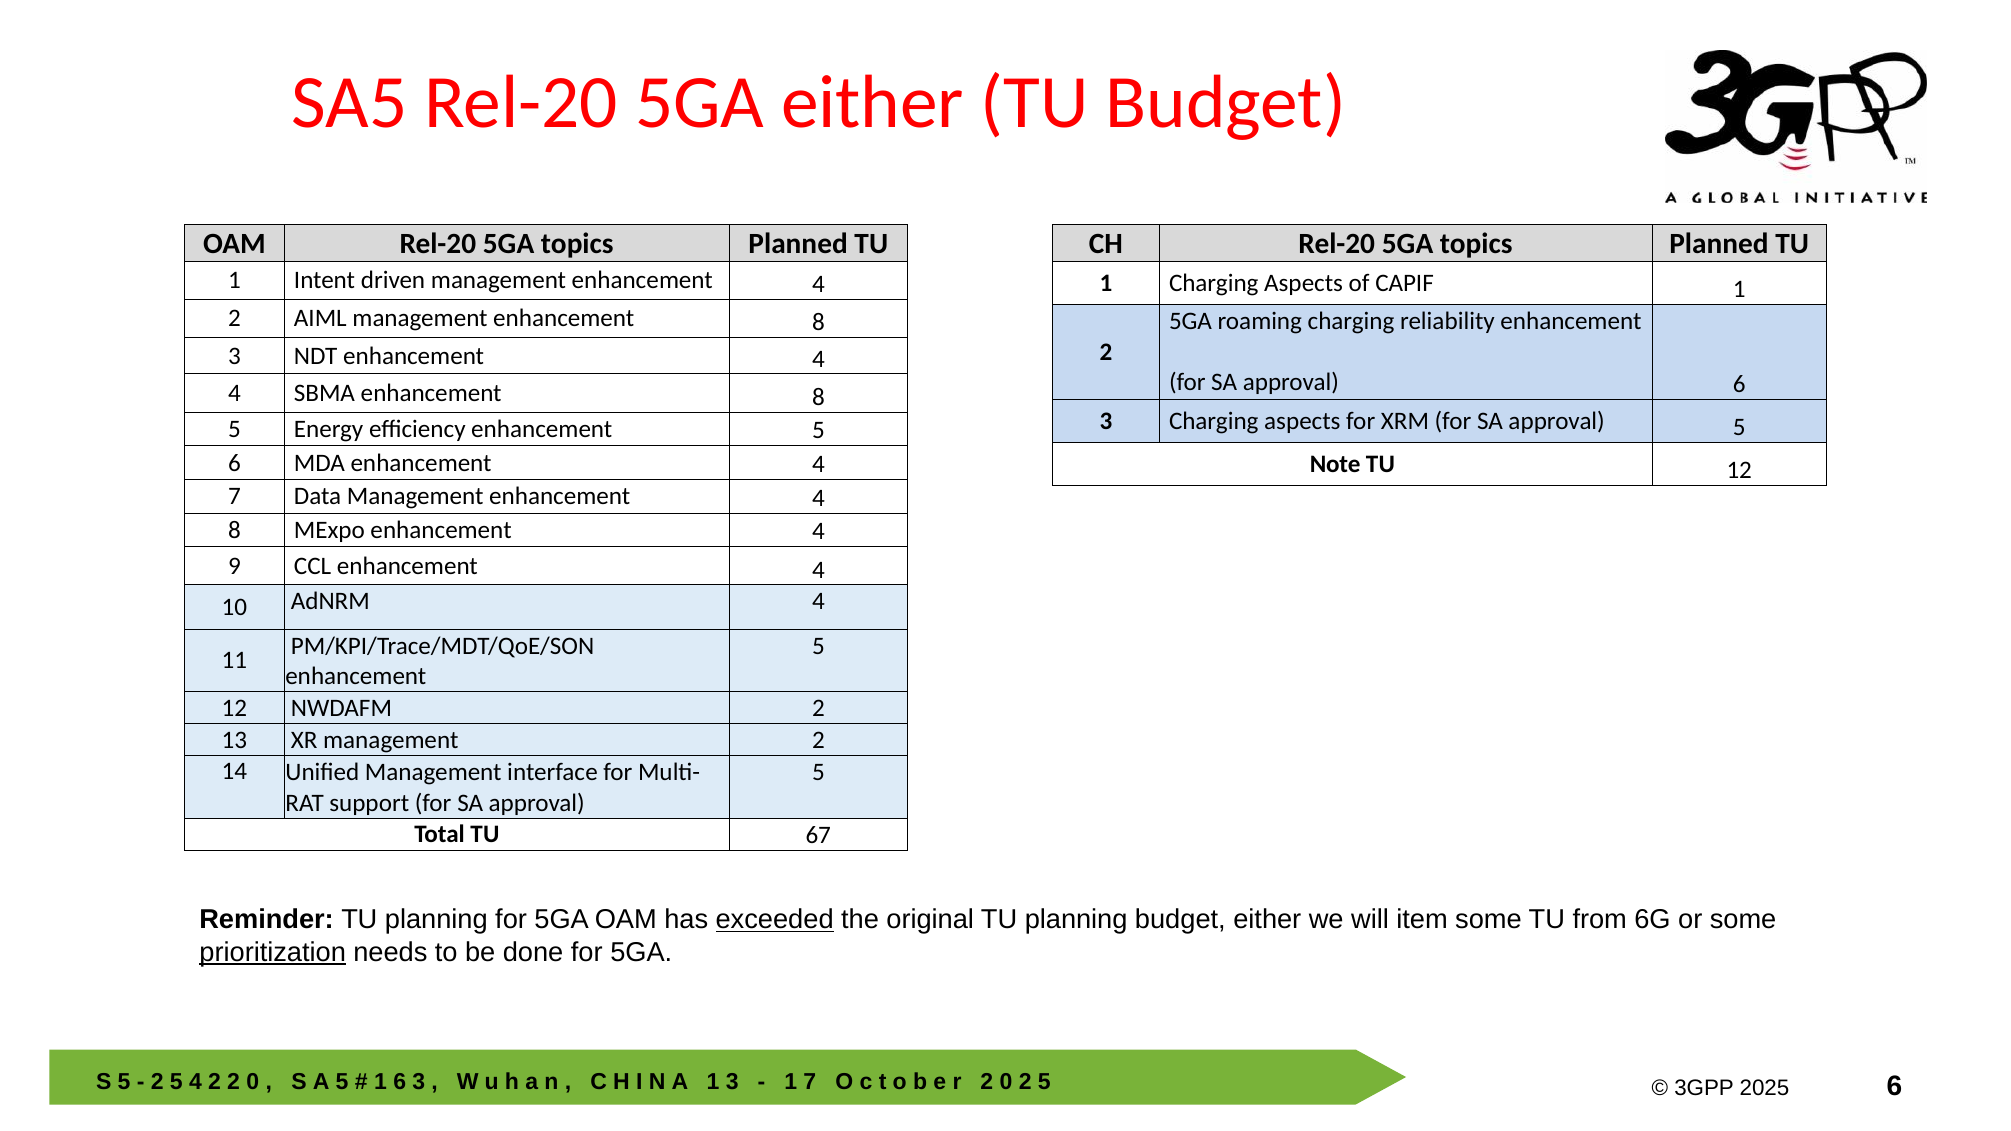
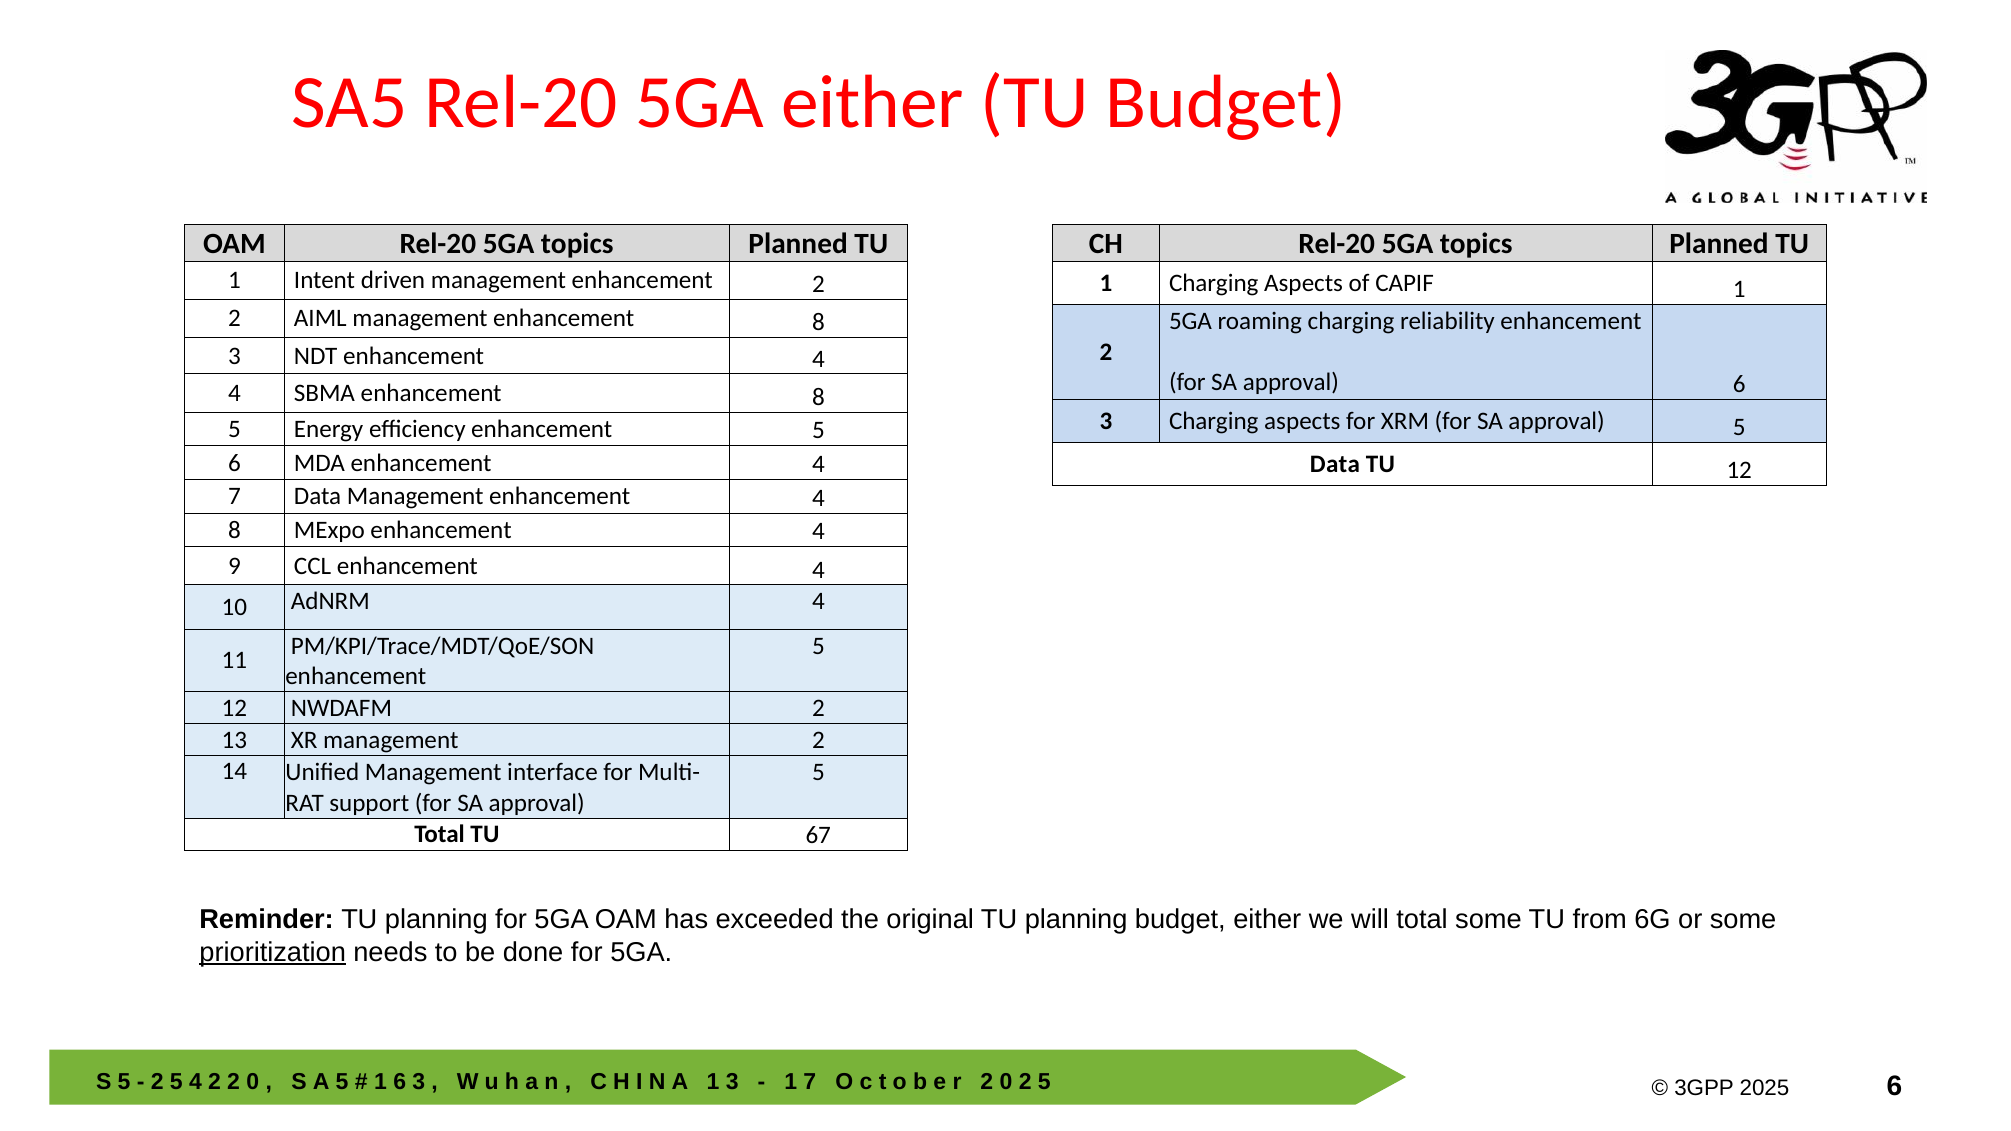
driven management enhancement 4: 4 -> 2 (818, 284)
Note: Note -> Data (1335, 464)
exceeded underline: present -> none (775, 920)
will item: item -> total (1422, 920)
